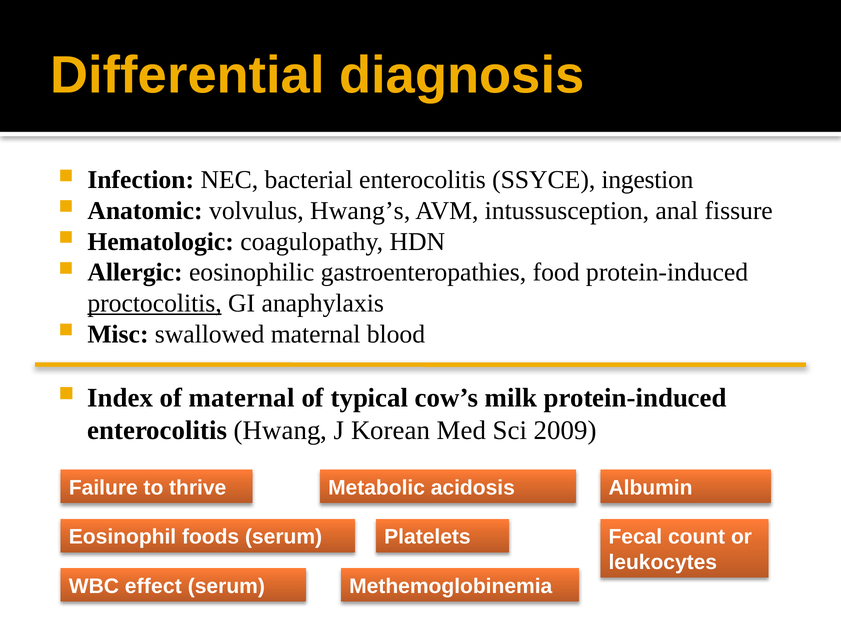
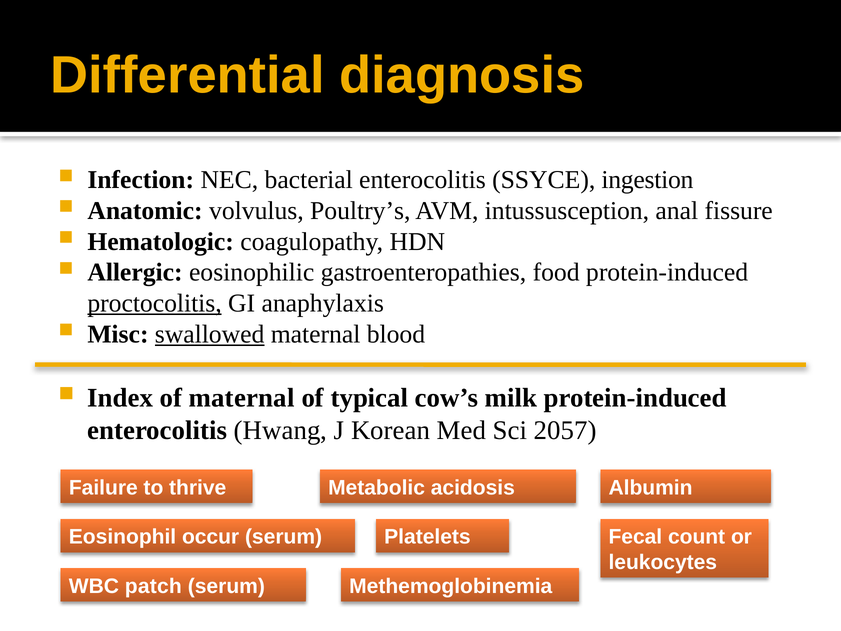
Hwang’s: Hwang’s -> Poultry’s (360, 211)
swallowed underline: none -> present (210, 334)
2009: 2009 -> 2057 (565, 430)
foods: foods -> occur (211, 537)
effect: effect -> patch (153, 586)
